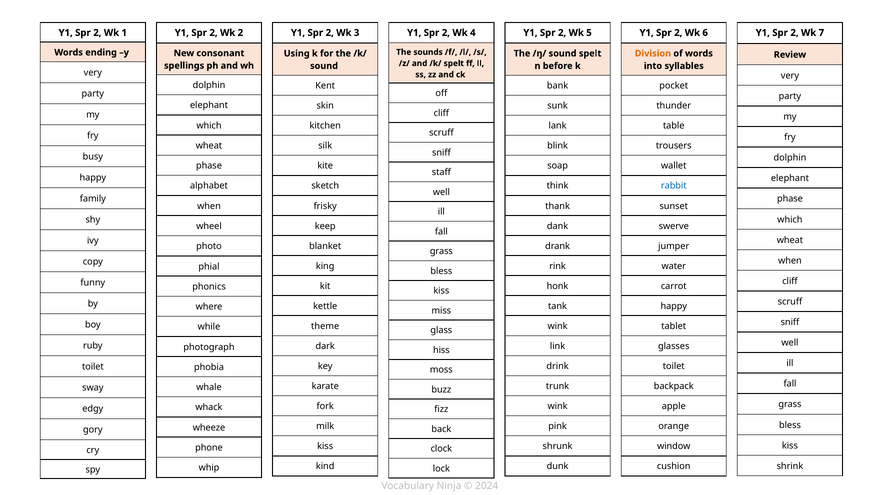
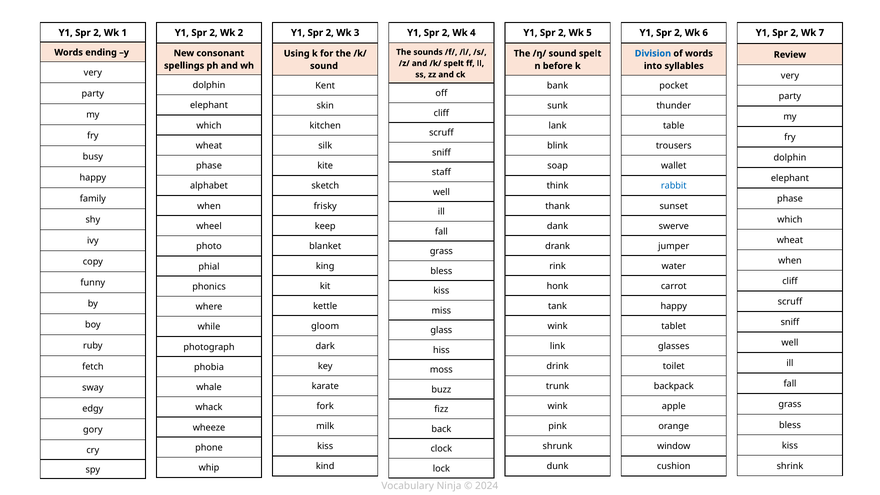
Division colour: orange -> blue (653, 53)
theme: theme -> gloom (325, 326)
toilet: toilet -> fetch (93, 367)
